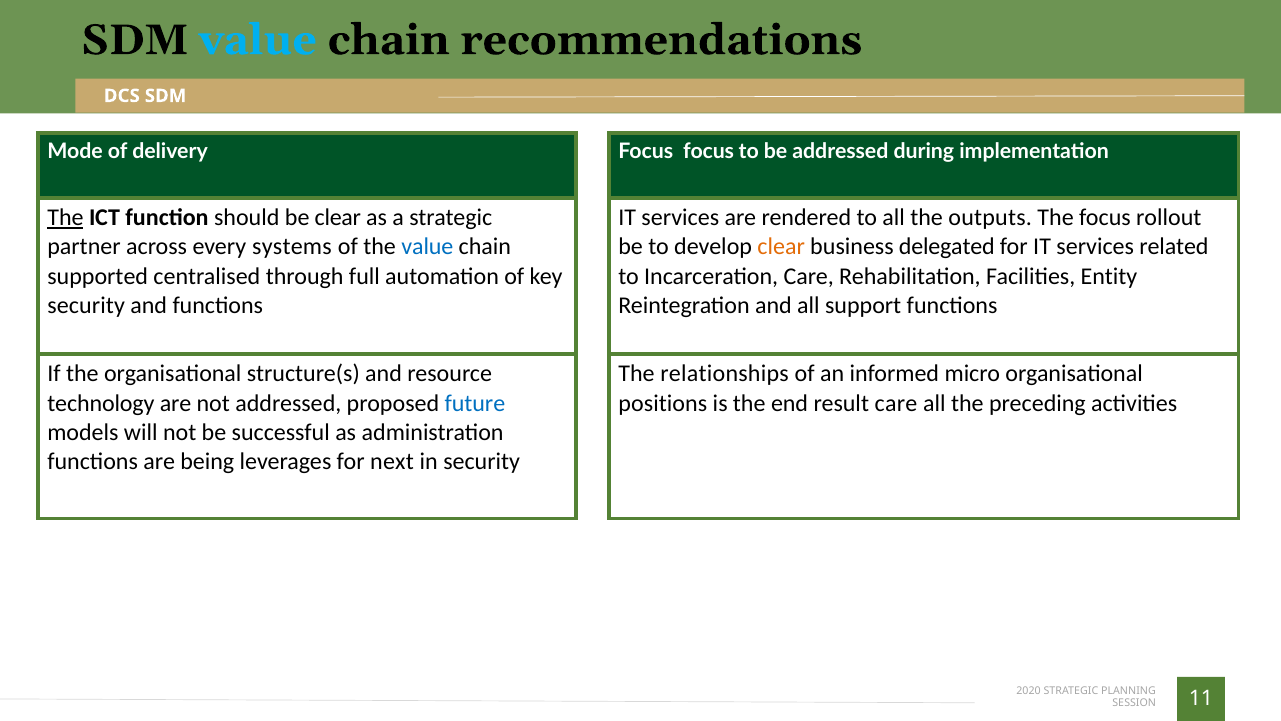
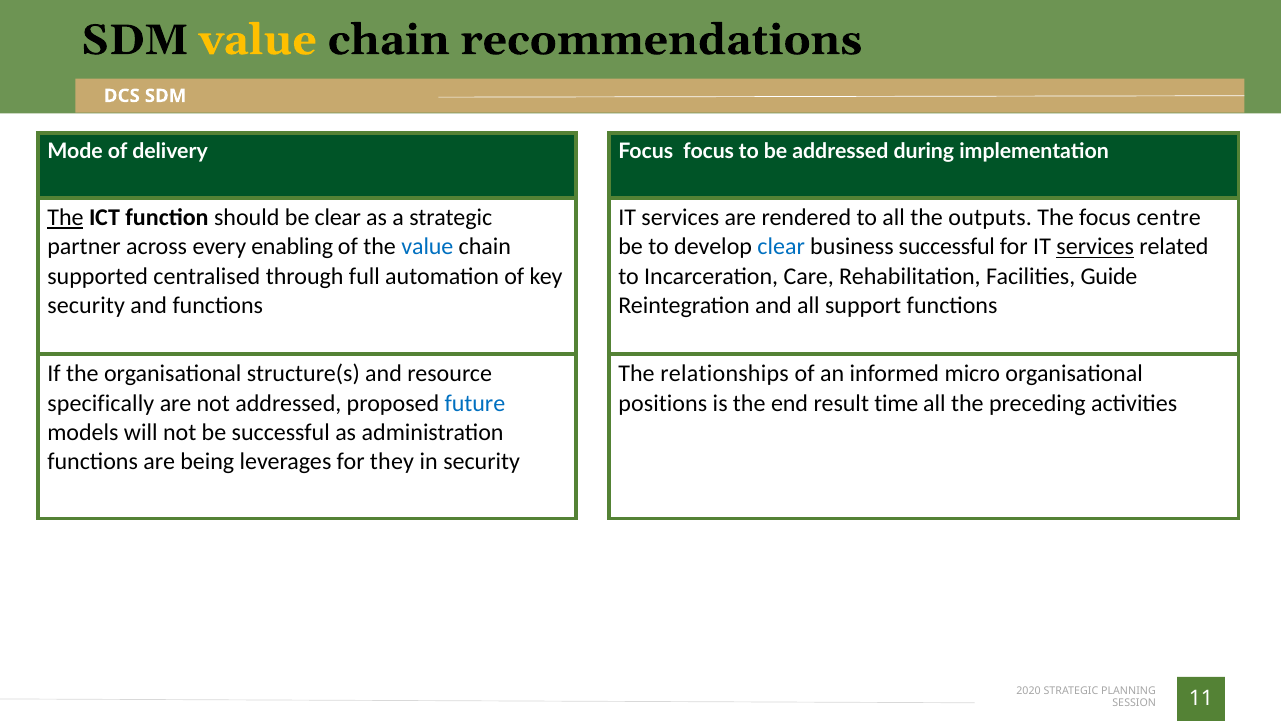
value colour: light blue -> yellow (258, 40)
rollout: rollout -> centre (1169, 217)
systems: systems -> enabling (292, 247)
clear colour: orange -> blue (781, 247)
business delegated: delegated -> successful (947, 247)
services underline: none -> present (1095, 247)
Entity: Entity -> Guide (1109, 276)
technology: technology -> specifically (101, 403)
result care: care -> time (896, 403)
next: next -> they (392, 462)
